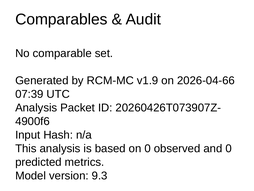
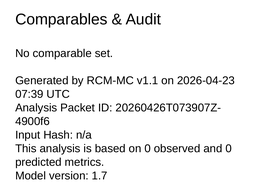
v1.9: v1.9 -> v1.1 (148, 80)
2026-04-66: 2026-04-66 -> 2026-04-23 (206, 80)
9.3: 9.3 -> 1.7 (100, 175)
